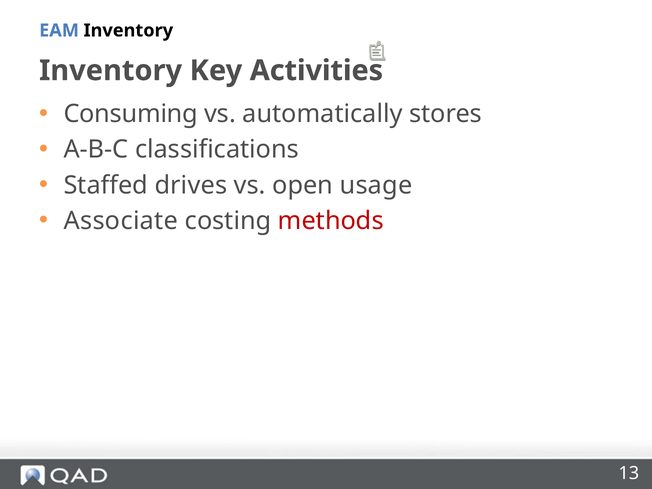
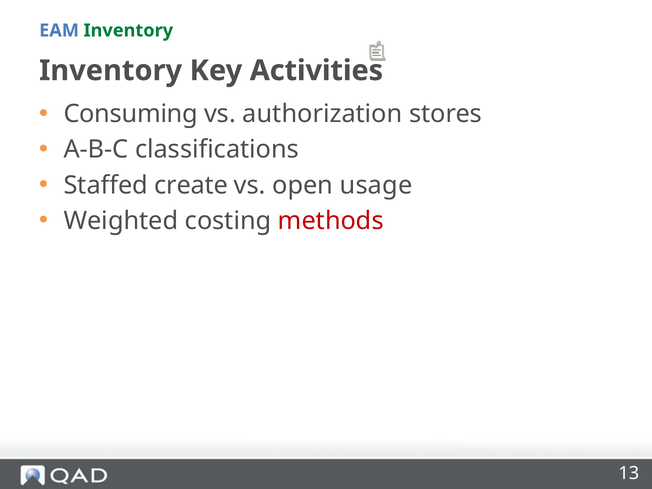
Inventory colour: black -> green (128, 30)
automatically: automatically -> authorization (322, 114)
drives: drives -> create (191, 185)
Associate: Associate -> Weighted (121, 221)
